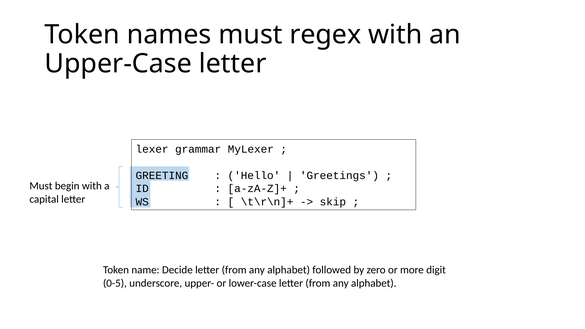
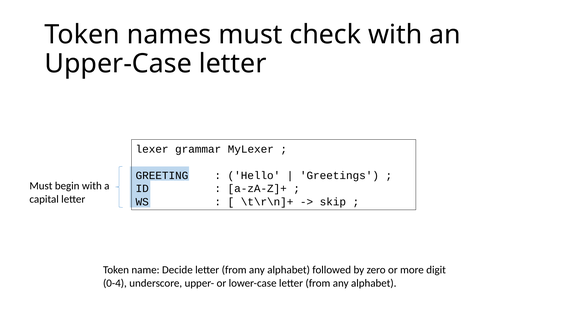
regex: regex -> check (325, 35)
0-5: 0-5 -> 0-4 (115, 283)
